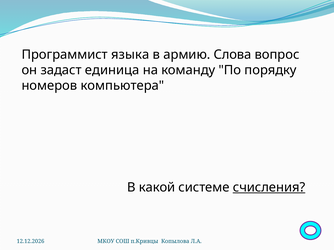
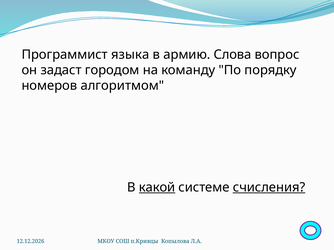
единица: единица -> городом (112, 70)
компьютера: компьютера -> алгоритмом (122, 86)
какой underline: none -> present (157, 188)
